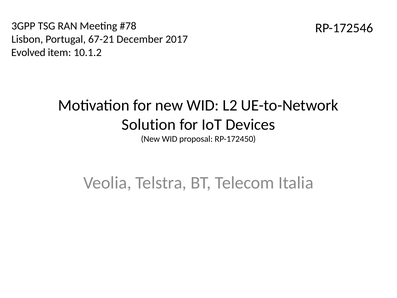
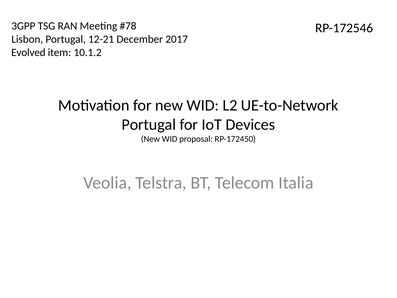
67-21: 67-21 -> 12-21 (101, 39)
Solution: Solution -> Portugal (149, 124)
